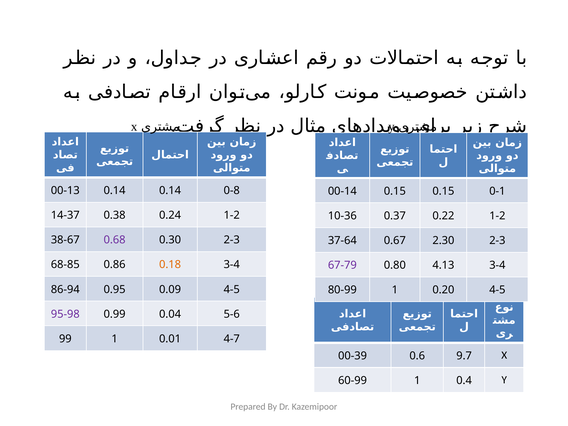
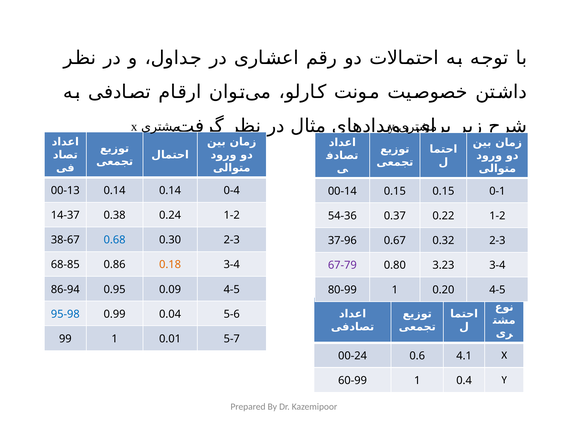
0-8: 0-8 -> 0-4 (232, 191)
10-36: 10-36 -> 54-36 (342, 216)
0.68 colour: purple -> blue (115, 240)
37-64: 37-64 -> 37-96 (342, 241)
2.30: 2.30 -> 0.32 (443, 241)
4.13: 4.13 -> 3.23 (443, 265)
95-98 colour: purple -> blue (65, 314)
4-7: 4-7 -> 5-7 (232, 339)
00-39: 00-39 -> 00-24 (353, 356)
9.7: 9.7 -> 4.1 (464, 356)
